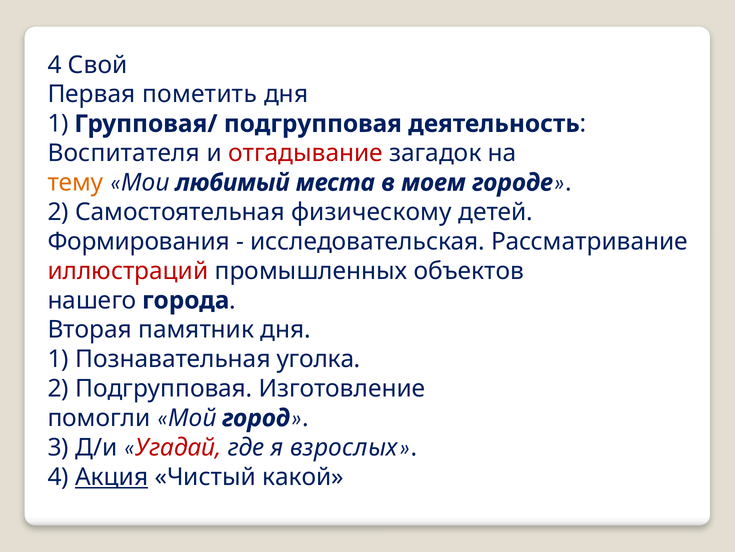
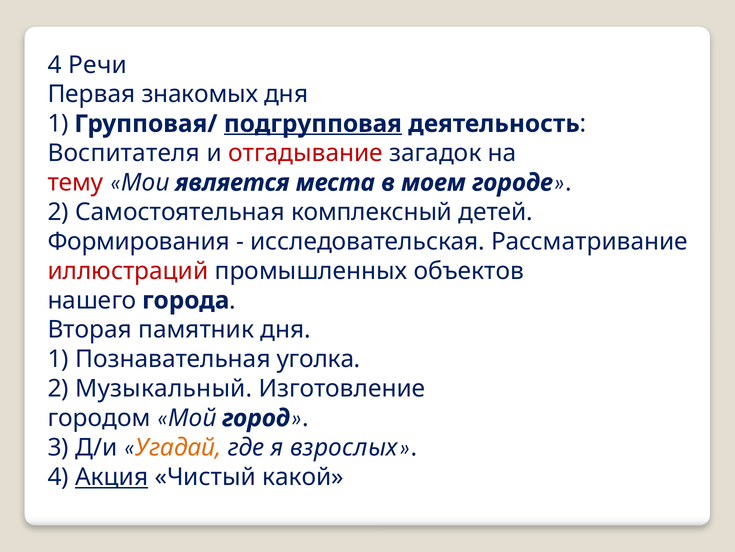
Свой: Свой -> Речи (98, 65)
пометить: пометить -> знакомых (200, 94)
подгрупповая underline: none -> present (313, 124)
тему colour: orange -> red (75, 182)
любимый: любимый -> является (232, 182)
физическому: физическому -> комплексный (372, 212)
2 Подгрупповая: Подгрупповая -> Музыкальный (164, 388)
помогли: помогли -> городом (99, 418)
Угадай colour: red -> orange (178, 447)
